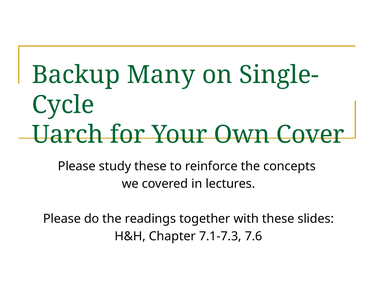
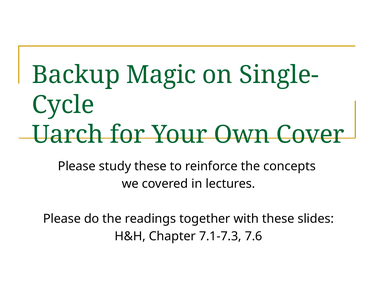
Many: Many -> Magic (161, 75)
